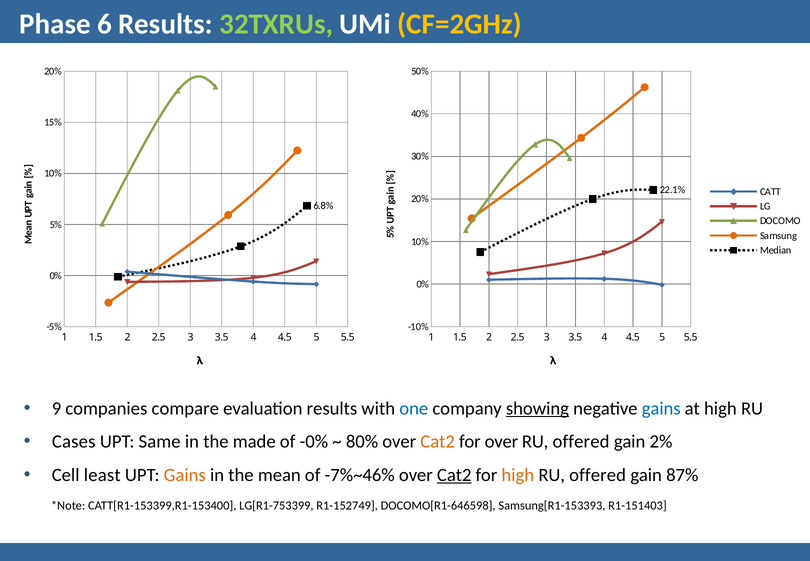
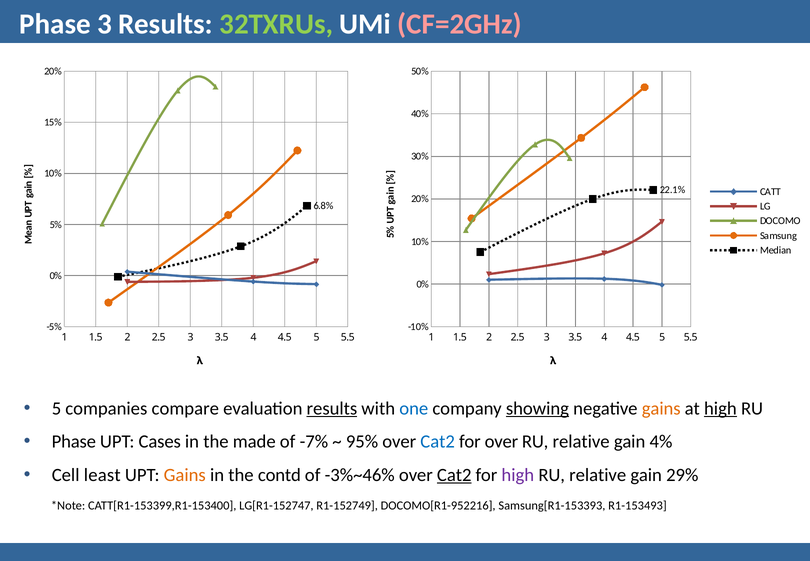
Phase 6: 6 -> 3 (104, 24)
CF=2GHz colour: yellow -> pink (460, 24)
9: 9 -> 5 (57, 408)
results underline: none -> present (332, 408)
gains colour: blue -> orange (661, 408)
high underline: none -> present (720, 408)
Cases: Cases -> Phase (74, 442)
Same: Same -> Cases (160, 442)
-0%: -0% -> -7% (314, 442)
80%: 80% -> 95% (362, 442)
Cat2 colour: orange -> blue (438, 442)
offered: offered -> relative (581, 442)
2%: 2% -> 4% (661, 442)
mean: mean -> contd (279, 475)
-7%~46%: -7%~46% -> -3%~46% (360, 475)
high colour: orange -> purple (518, 475)
offered: offered -> relative (598, 475)
87%: 87% -> 29% (682, 475)
LG[R1-753399: LG[R1-753399 -> LG[R1-152747 (276, 505)
DOCOMO[R1-646598: DOCOMO[R1-646598 -> DOCOMO[R1-952216 (438, 505)
R1-151403: R1-151403 -> R1-153493 (637, 505)
